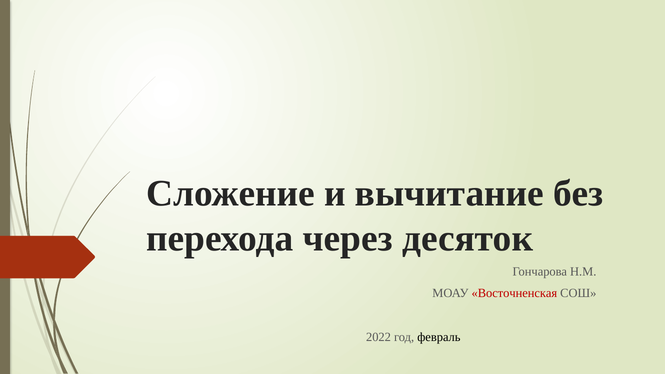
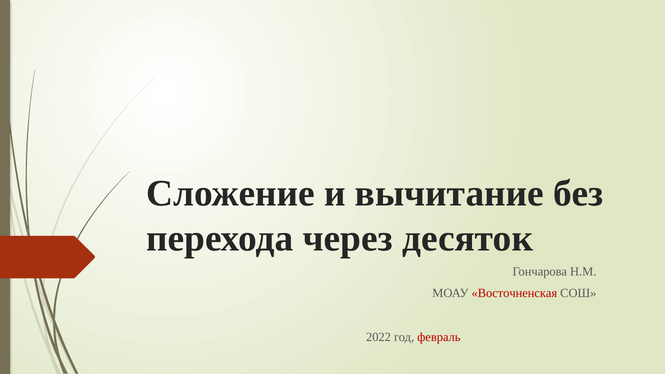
февраль colour: black -> red (439, 337)
